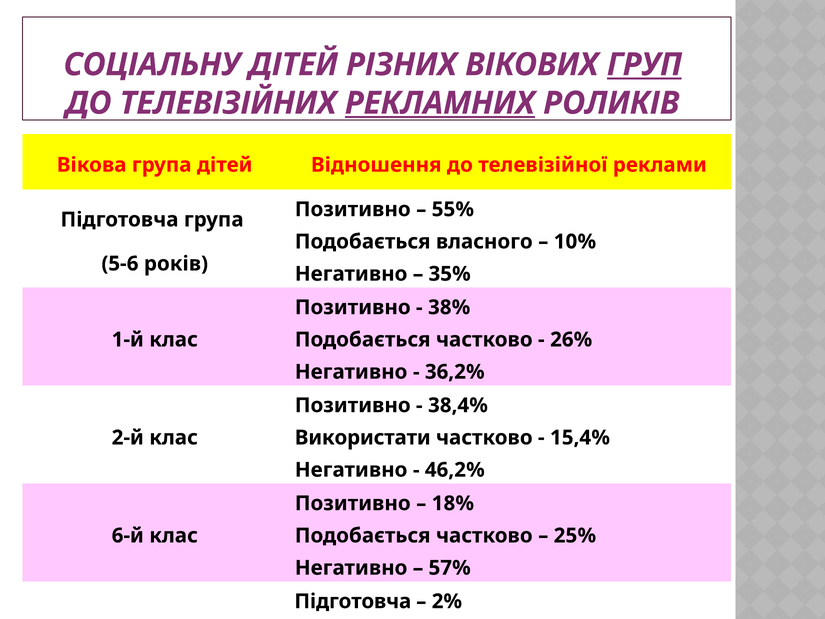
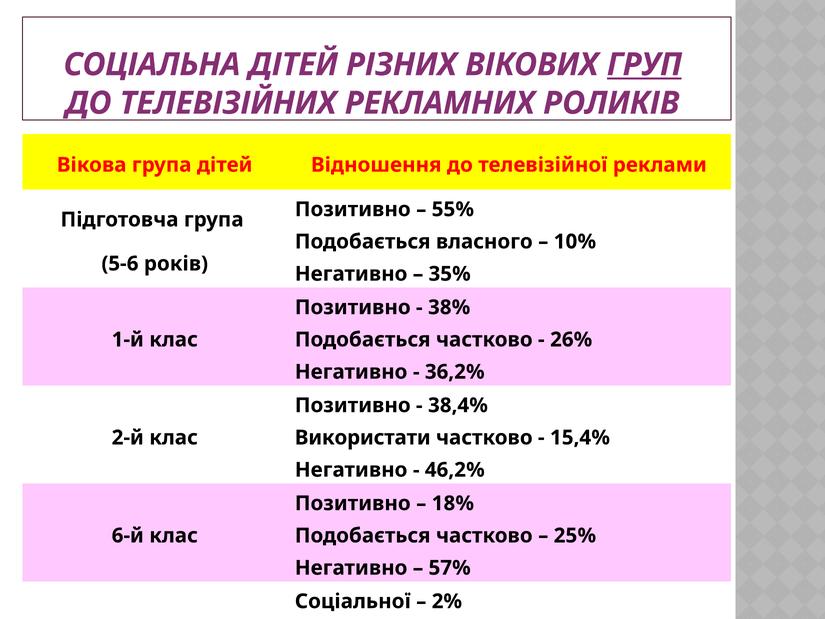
СОЦІАЛЬНУ: СОЦІАЛЬНУ -> СОЦІАЛЬНА (152, 65)
РЕКЛАМНИХ underline: present -> none (440, 103)
Підготовча: Підготовча -> Соціальної (353, 601)
